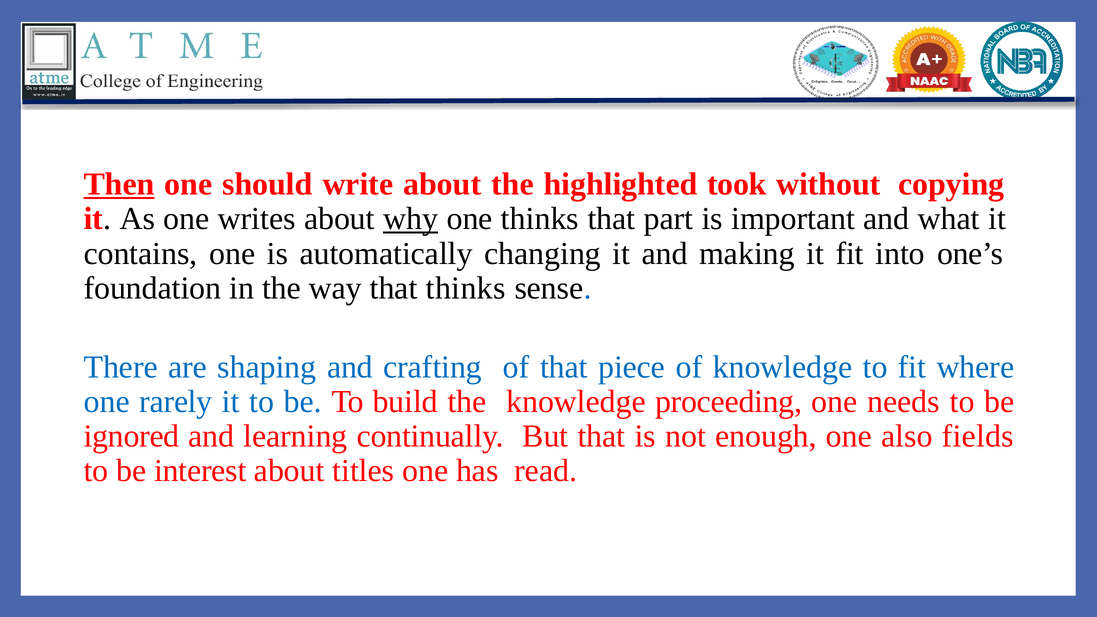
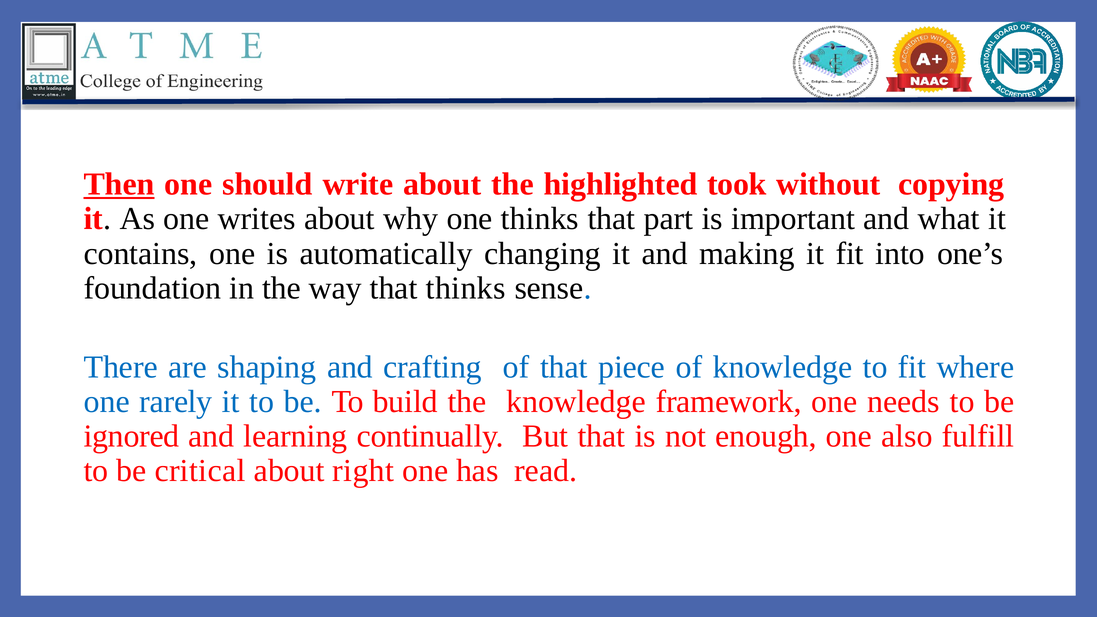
why underline: present -> none (411, 219)
proceeding: proceeding -> framework (729, 402)
fields: fields -> fulfill (978, 436)
interest: interest -> critical (200, 471)
titles: titles -> right (363, 471)
